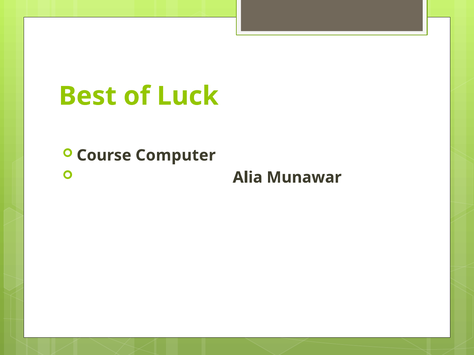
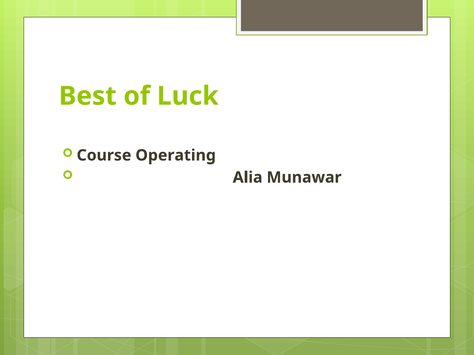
Computer: Computer -> Operating (176, 156)
